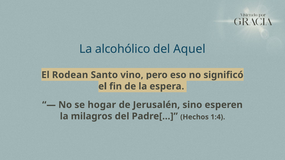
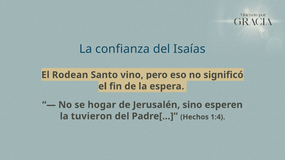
alcohólico: alcohólico -> confianza (123, 49)
Aquel: Aquel -> Isaías (189, 49)
milagros: milagros -> tuvieron (92, 116)
